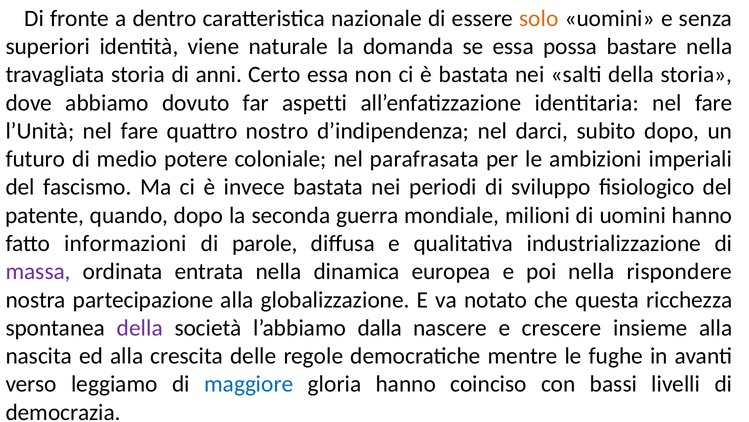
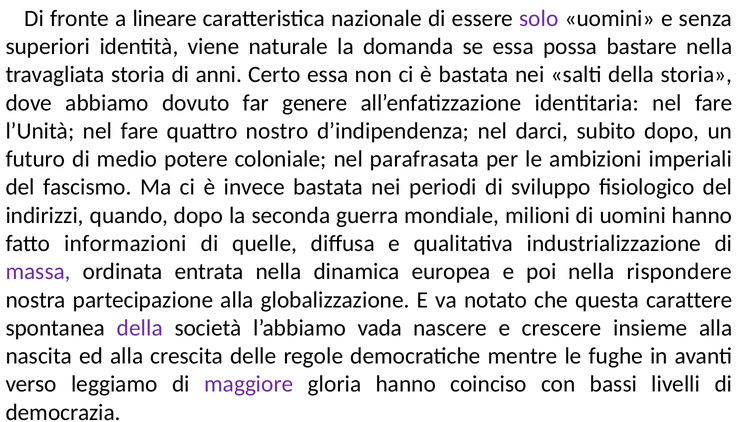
dentro: dentro -> lineare (165, 18)
solo colour: orange -> purple (539, 18)
aspetti: aspetti -> genere (315, 103)
patente: patente -> indirizzi (45, 215)
parole: parole -> quelle (265, 243)
ricchezza: ricchezza -> carattere (689, 299)
dalla: dalla -> vada (380, 327)
maggiore colour: blue -> purple (249, 384)
